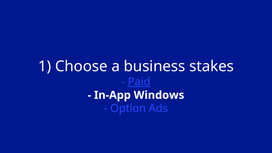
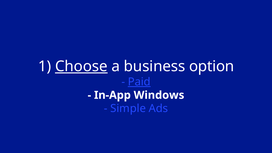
Choose underline: none -> present (81, 66)
stakes: stakes -> option (212, 66)
Option: Option -> Simple (128, 108)
